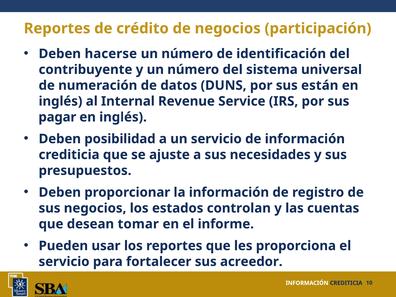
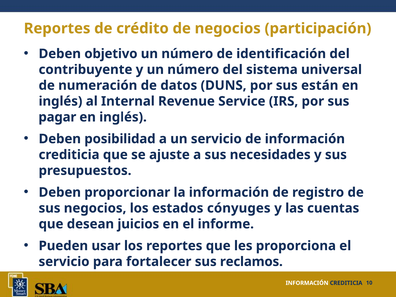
hacerse: hacerse -> objetivo (111, 54)
controlan: controlan -> cónyuges (239, 208)
tomar: tomar -> juicios (138, 224)
acreedor: acreedor -> reclamos (251, 262)
